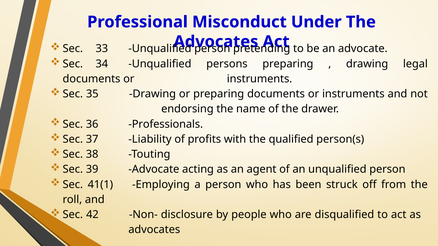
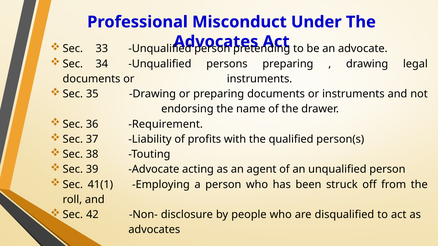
Professionals: Professionals -> Requirement (166, 124)
